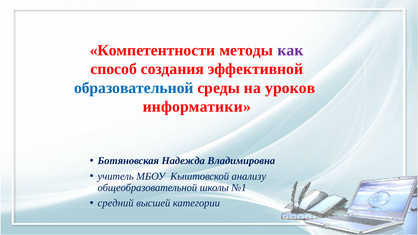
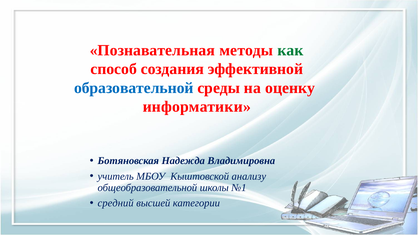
Компетентности: Компетентности -> Познавательная (152, 50)
как colour: purple -> green (290, 50)
уроков: уроков -> оценку (290, 88)
